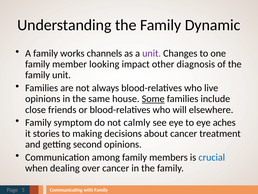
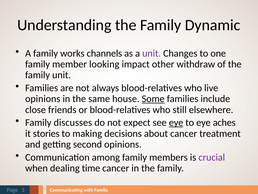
diagnosis: diagnosis -> withdraw (196, 64)
will: will -> still (180, 109)
symptom: symptom -> discusses (73, 122)
calmly: calmly -> expect (137, 122)
eye underline: none -> present (176, 122)
crucial colour: blue -> purple (212, 157)
over: over -> time (91, 168)
